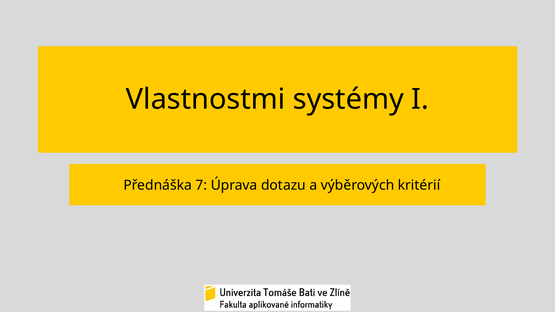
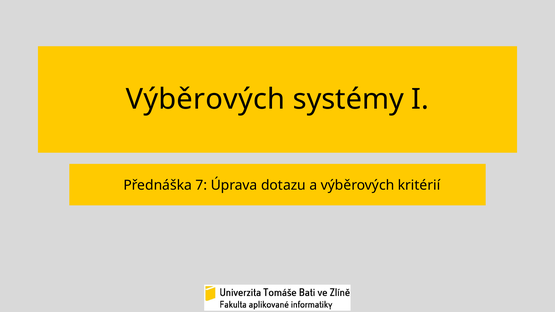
Vlastnostmi: Vlastnostmi -> Výběrových (205, 99)
